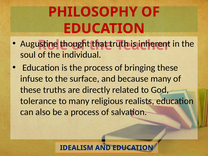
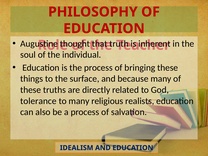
infuse: infuse -> things (32, 79)
